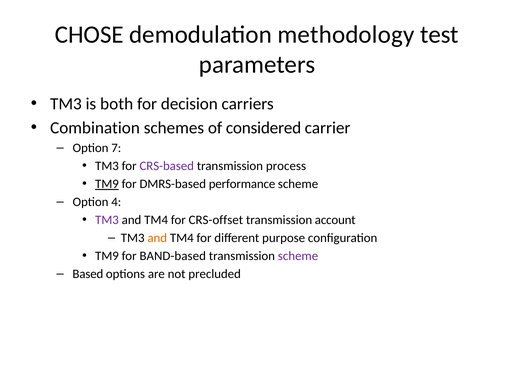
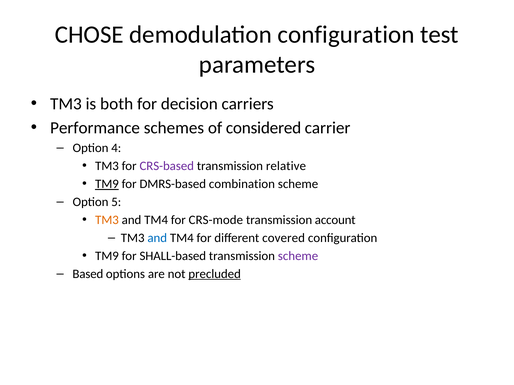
demodulation methodology: methodology -> configuration (346, 35)
Combination: Combination -> Performance (95, 128)
7: 7 -> 4 (116, 148)
process: process -> relative (286, 166)
performance: performance -> combination (242, 184)
4: 4 -> 5 (116, 202)
TM3 colour: purple -> orange (107, 220)
CRS-offset: CRS-offset -> CRS-mode (216, 220)
and colour: orange -> blue (157, 238)
purpose: purpose -> covered (284, 238)
BAND-based: BAND-based -> SHALL-based (173, 256)
precluded underline: none -> present (215, 274)
